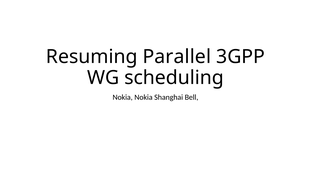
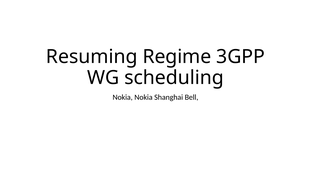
Parallel: Parallel -> Regime (177, 57)
